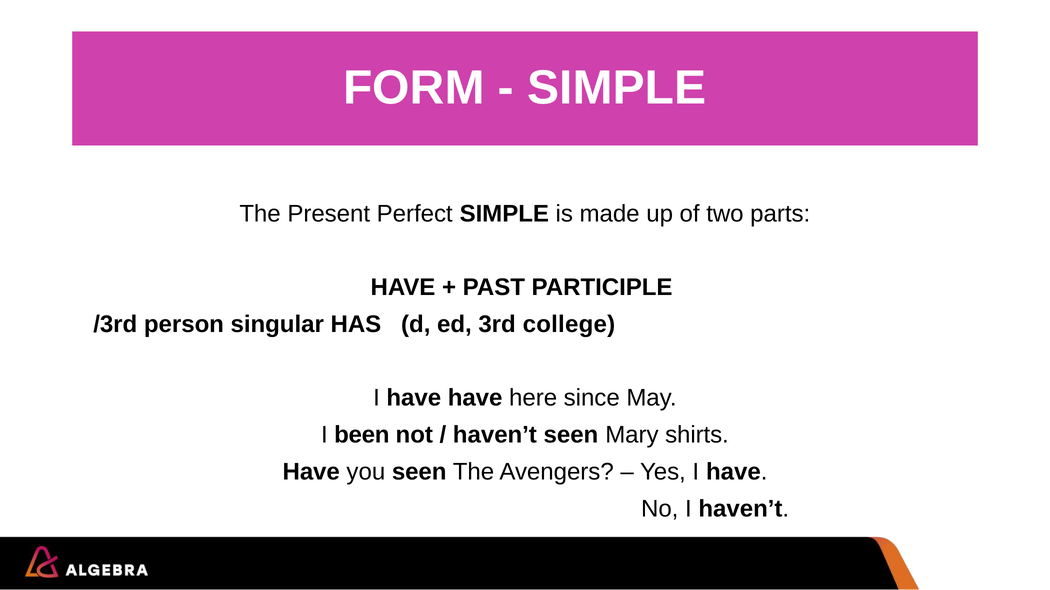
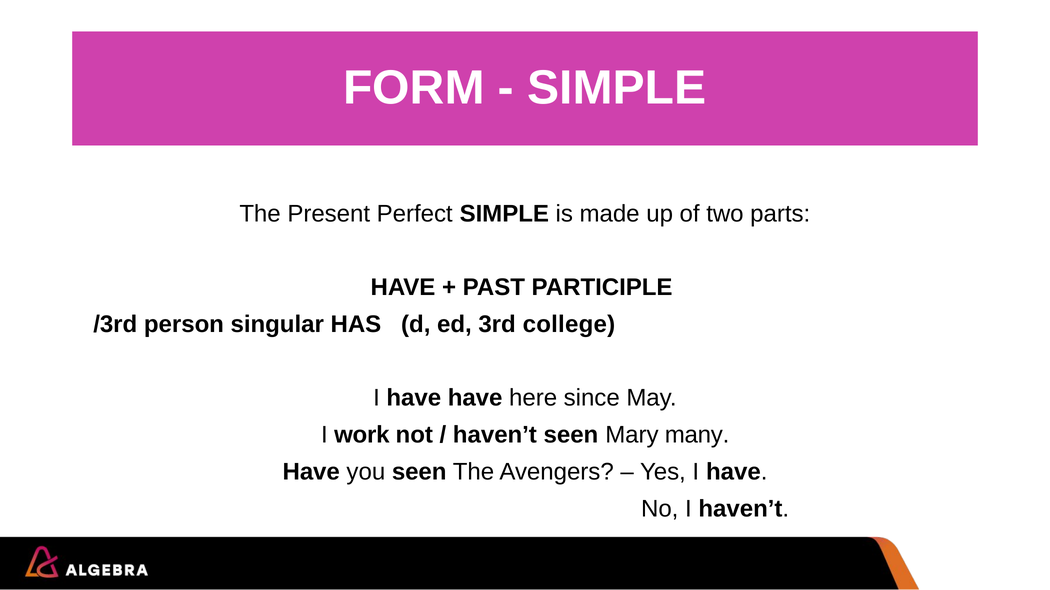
been: been -> work (362, 435)
shirts: shirts -> many (697, 435)
